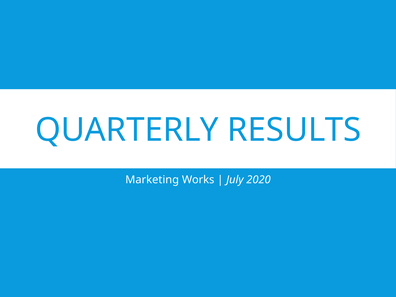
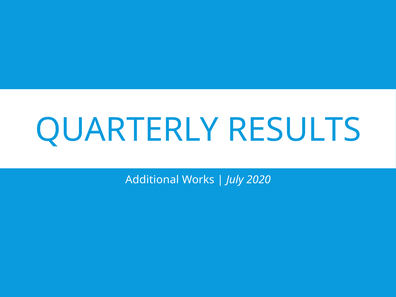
Marketing: Marketing -> Additional (152, 180)
